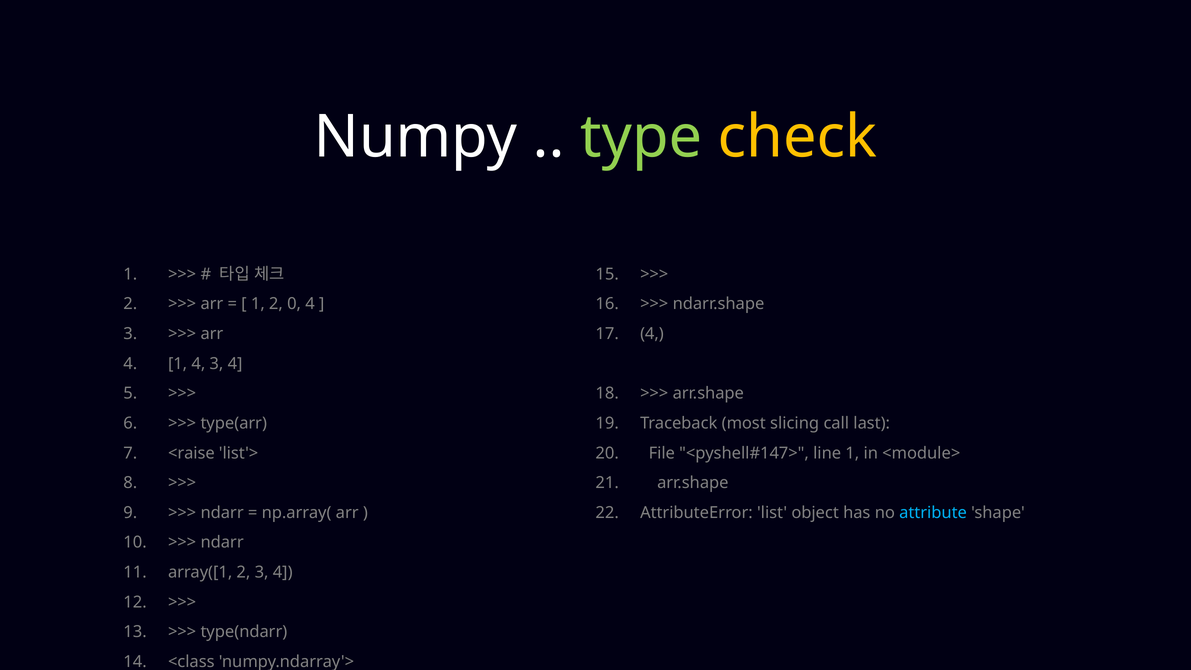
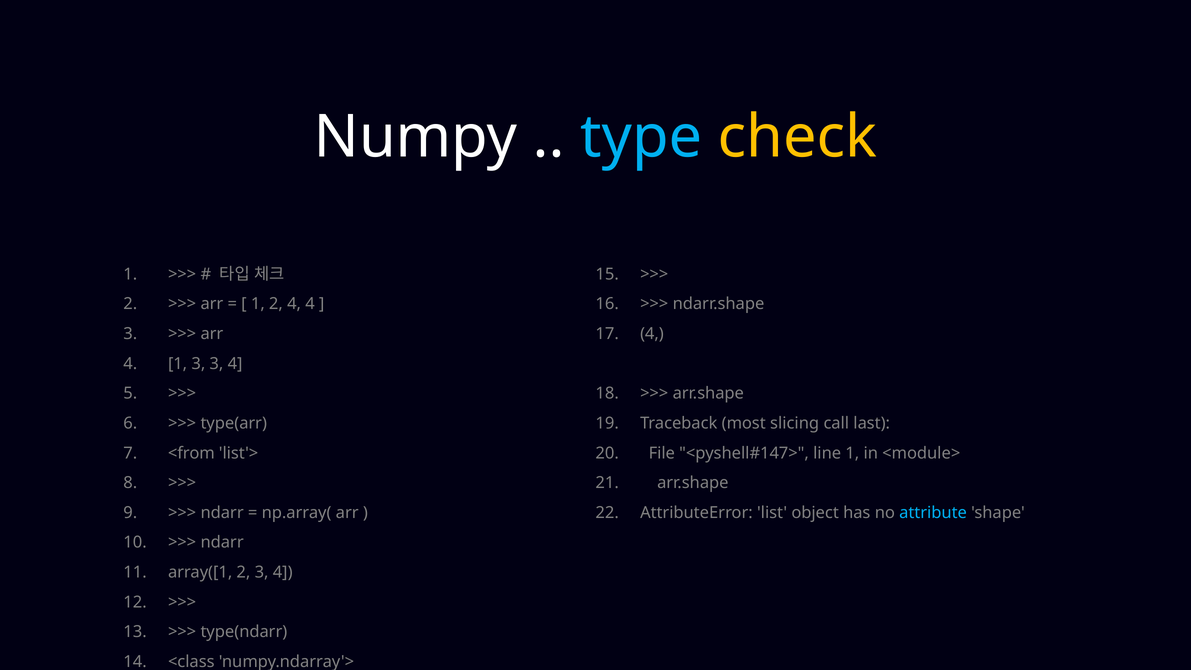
type colour: light green -> light blue (641, 137)
2 0: 0 -> 4 (294, 304)
1 4: 4 -> 3 (198, 364)
<raise: <raise -> <from (191, 453)
